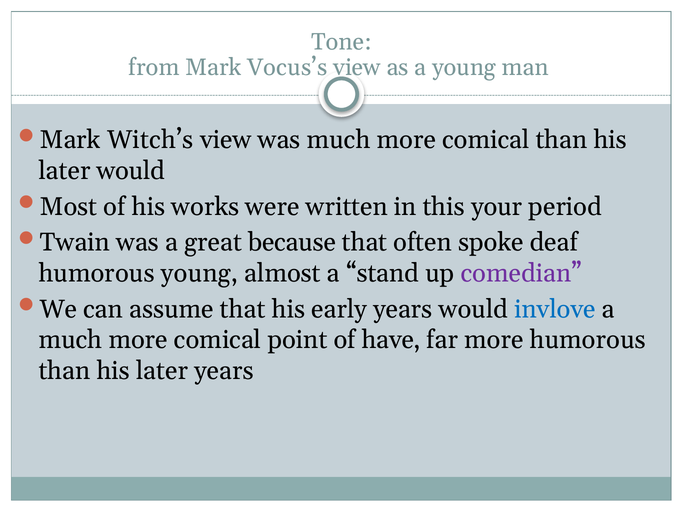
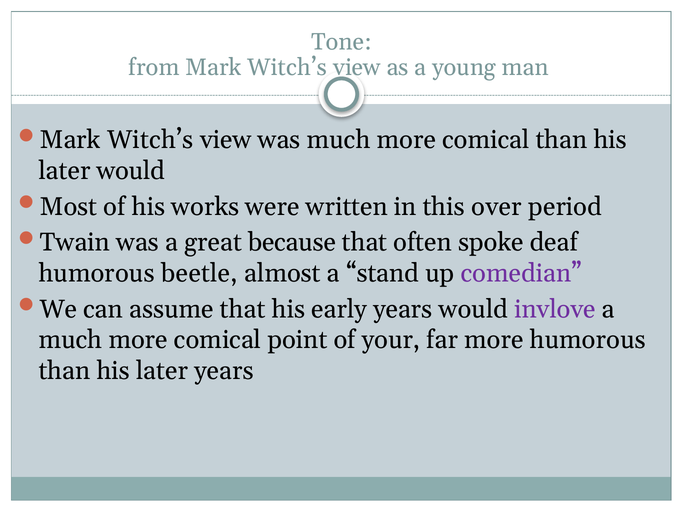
from Mark Vocus’s: Vocus’s -> Witch’s (287, 68)
your: your -> over (497, 207)
humorous young: young -> beetle (199, 273)
invlove colour: blue -> purple (555, 309)
have: have -> your (391, 340)
